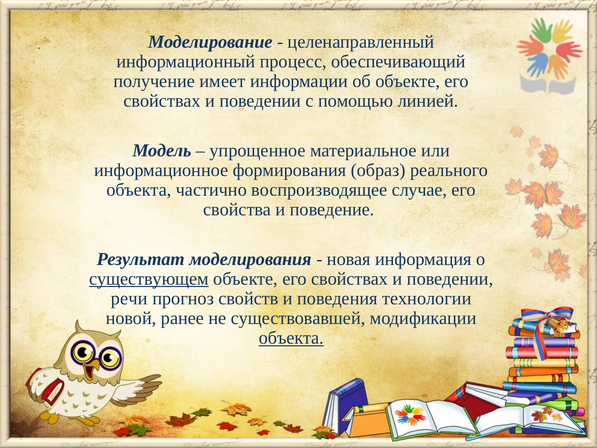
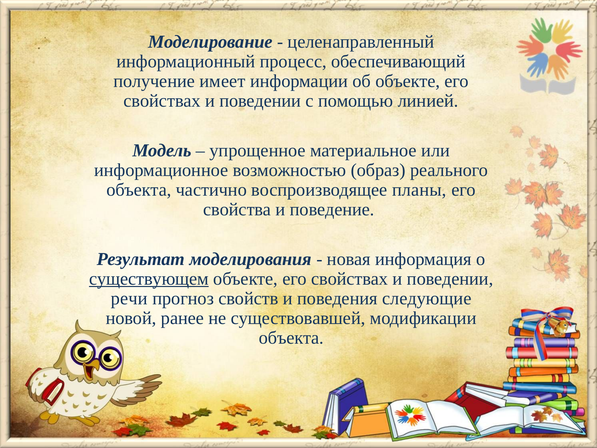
формирования: формирования -> возможностью (290, 170)
случае: случае -> планы (419, 190)
технологии: технологии -> следующие (427, 298)
объекта underline: present -> none (291, 338)
